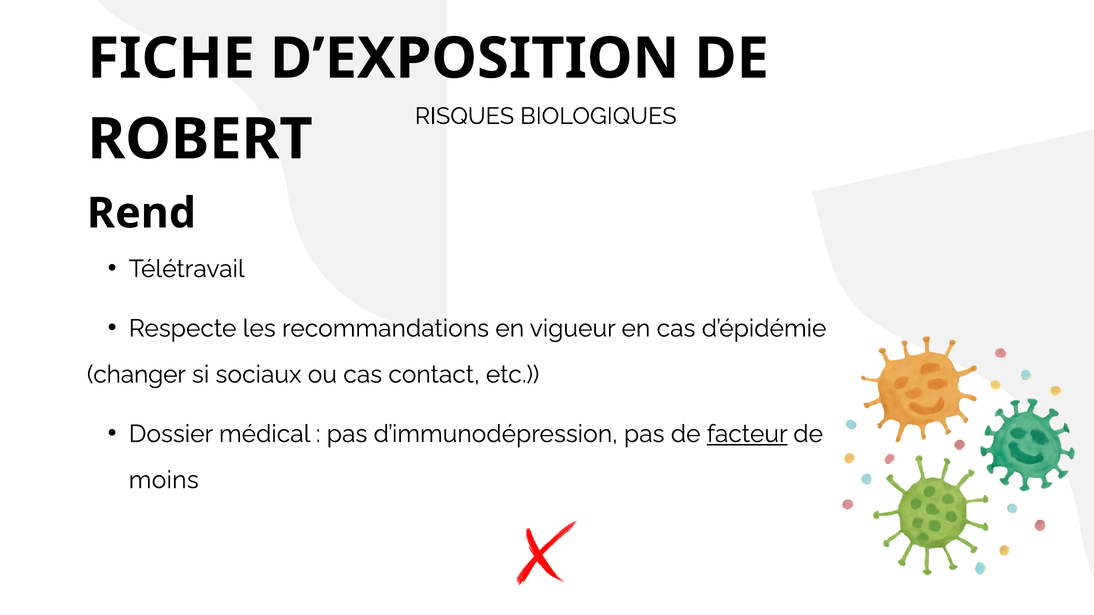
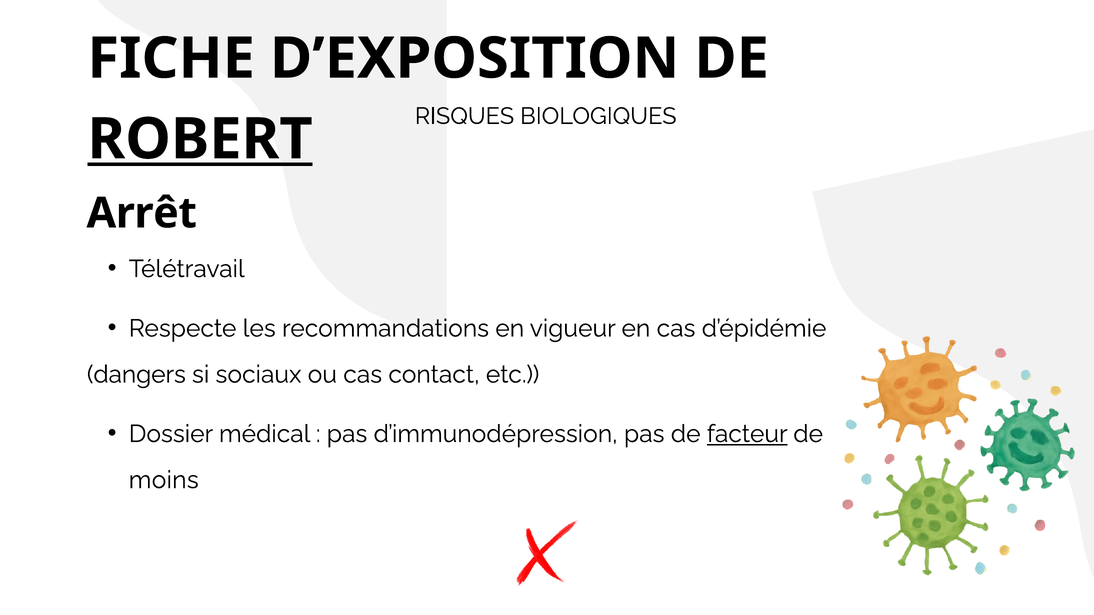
ROBERT underline: none -> present (200, 139)
Rend: Rend -> Arrêt (142, 213)
changer: changer -> dangers (136, 375)
